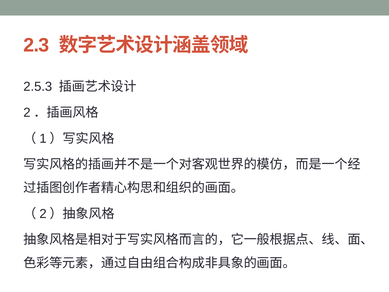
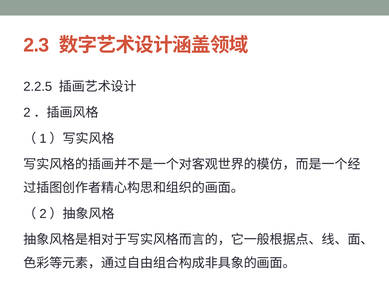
2.5.3: 2.5.3 -> 2.2.5 (38, 86)
